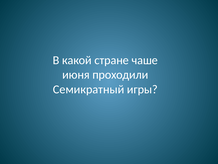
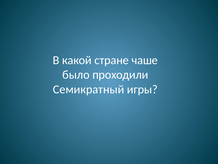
июня: июня -> было (76, 75)
